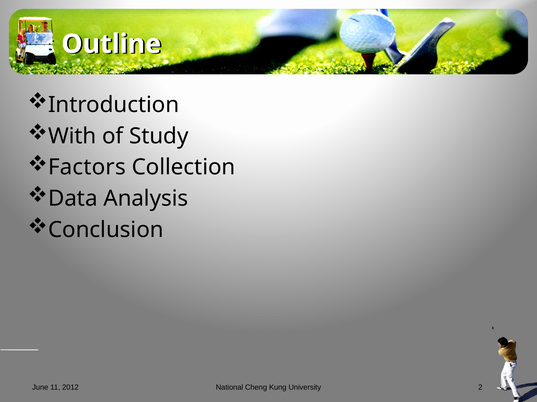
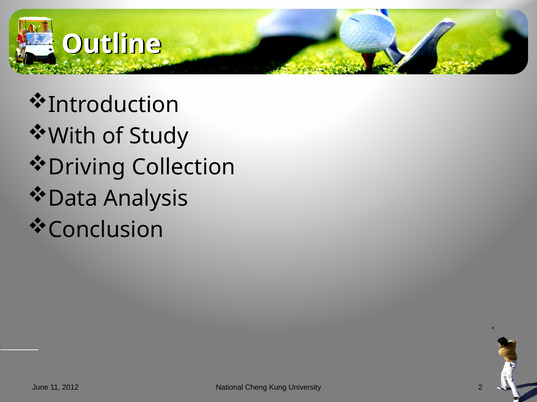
Factors: Factors -> Driving (87, 168)
